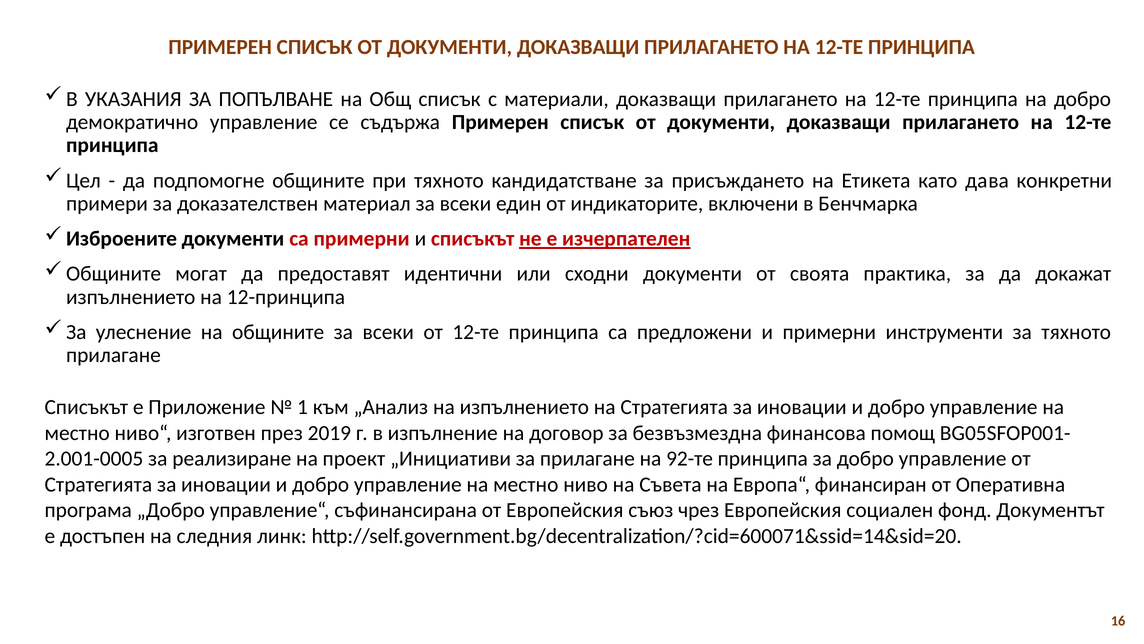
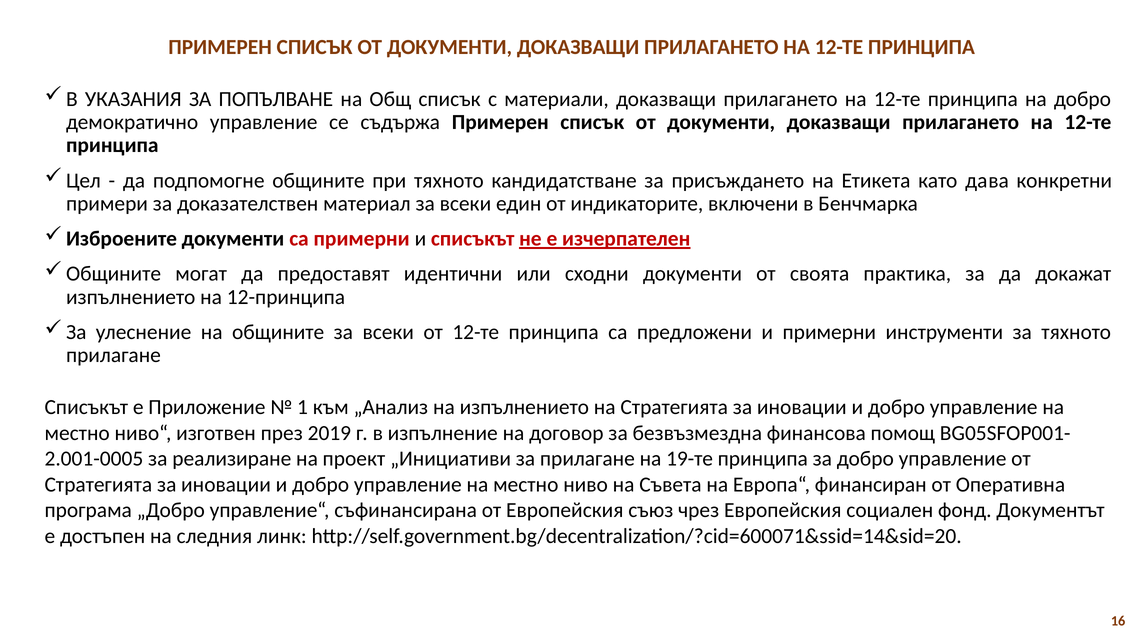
92-те: 92-те -> 19-те (690, 458)
